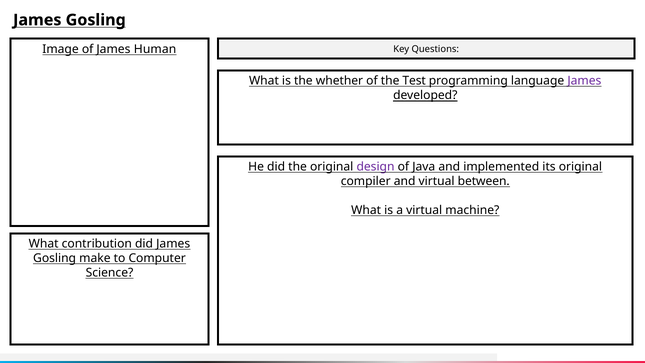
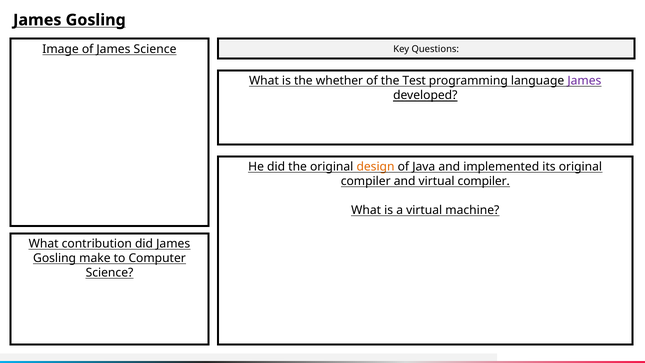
James Human: Human -> Science (155, 49)
design colour: purple -> orange (376, 167)
virtual between: between -> compiler (484, 181)
